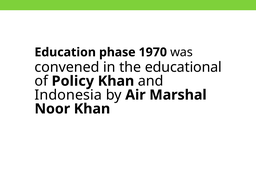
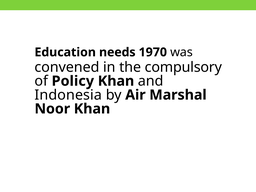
phase: phase -> needs (117, 52)
educational: educational -> compulsory (183, 67)
